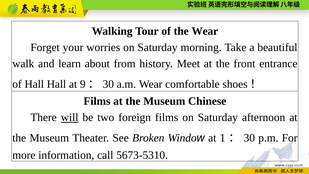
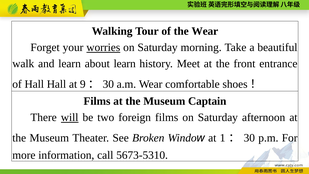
worries underline: none -> present (103, 47)
about from: from -> learn (125, 64)
Chinese: Chinese -> Captain (207, 101)
